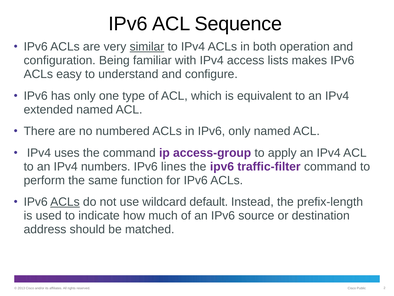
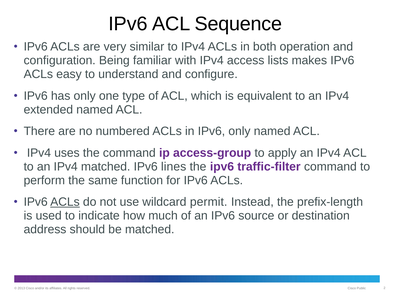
similar underline: present -> none (147, 47)
IPv4 numbers: numbers -> matched (106, 166)
default: default -> permit (209, 202)
